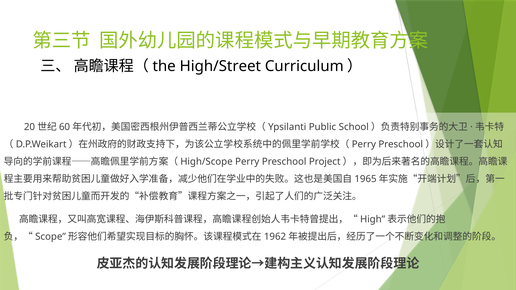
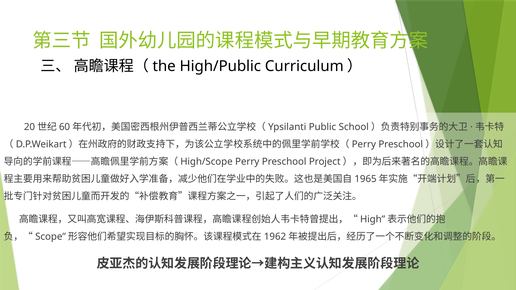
High/Street: High/Street -> High/Public (220, 66)
